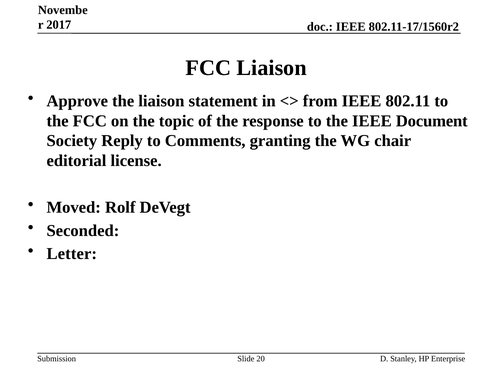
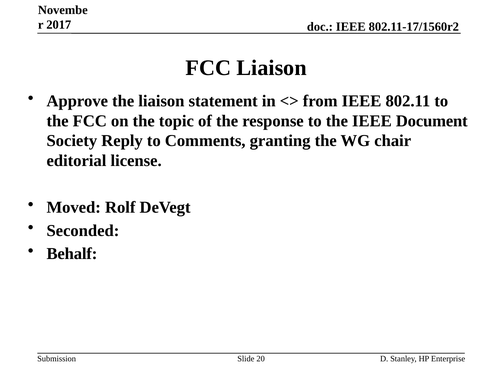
Letter: Letter -> Behalf (72, 253)
